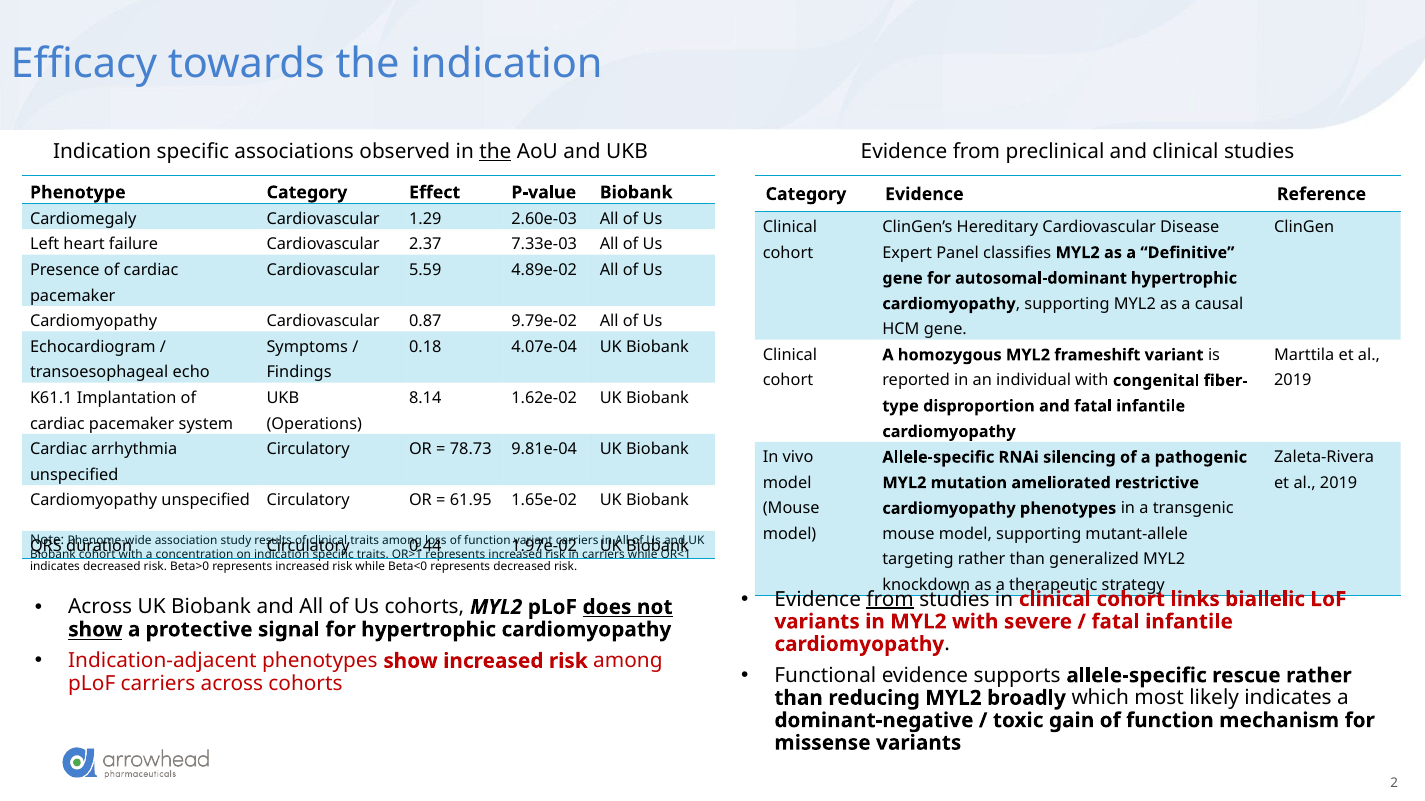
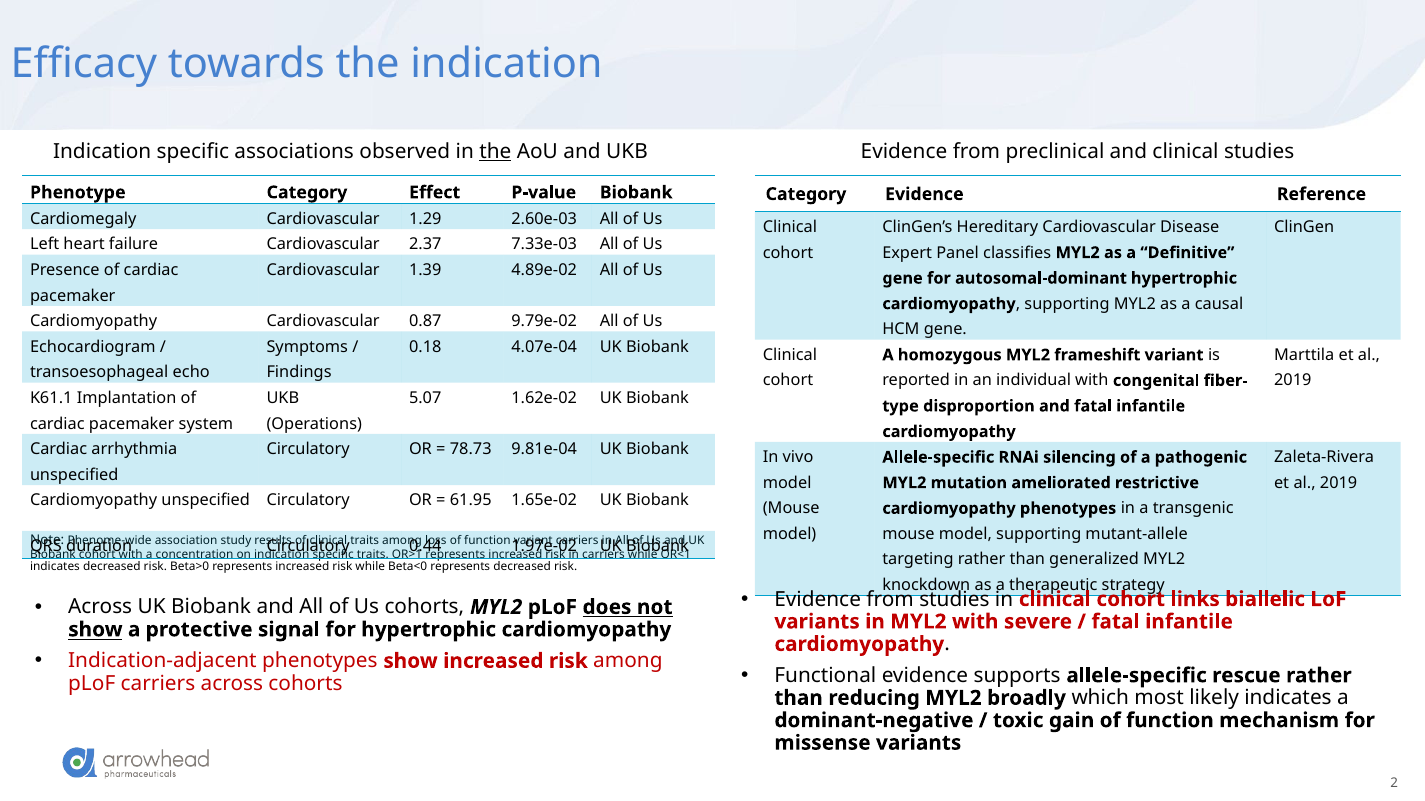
5.59: 5.59 -> 1.39 (425, 270)
8.14: 8.14 -> 5.07 (425, 398)
from underline: present -> none (890, 600)
